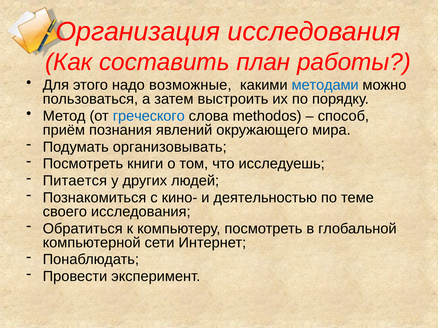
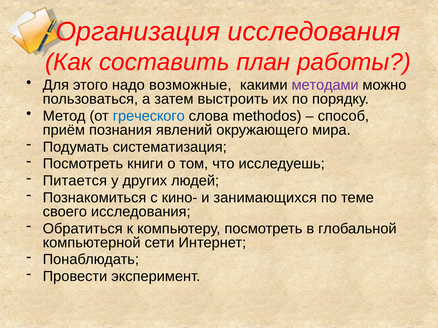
методами colour: blue -> purple (325, 85)
организовывать: организовывать -> систематизация (170, 147)
деятельностью: деятельностью -> занимающихся (265, 198)
